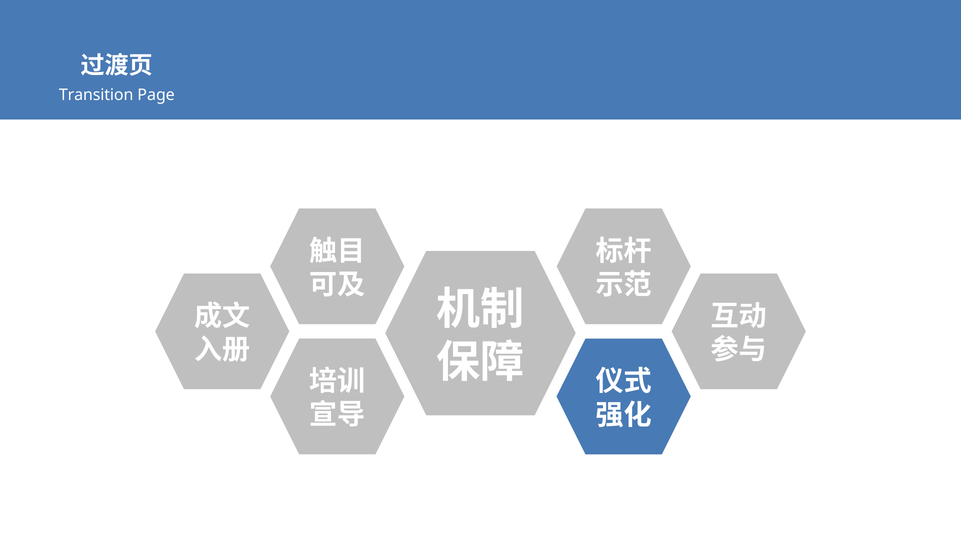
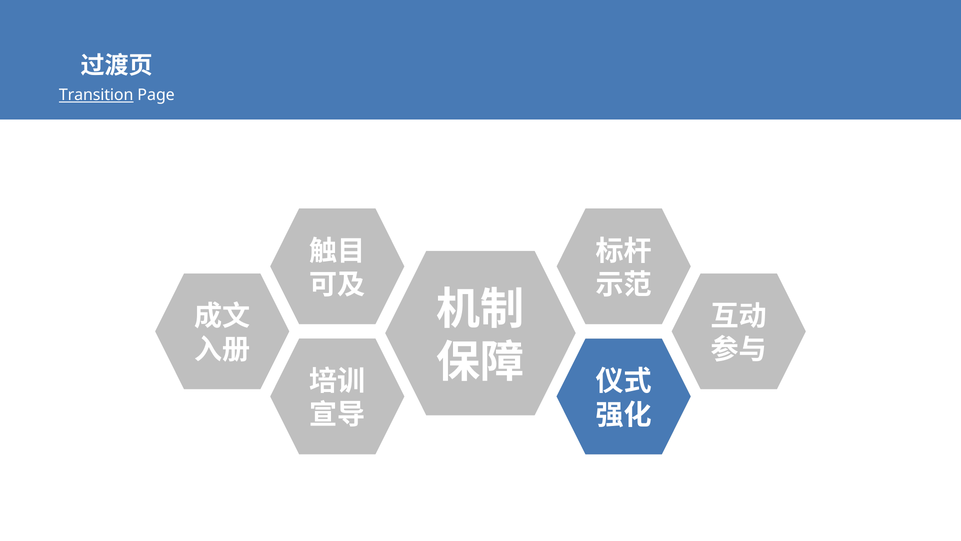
Transition underline: none -> present (96, 95)
